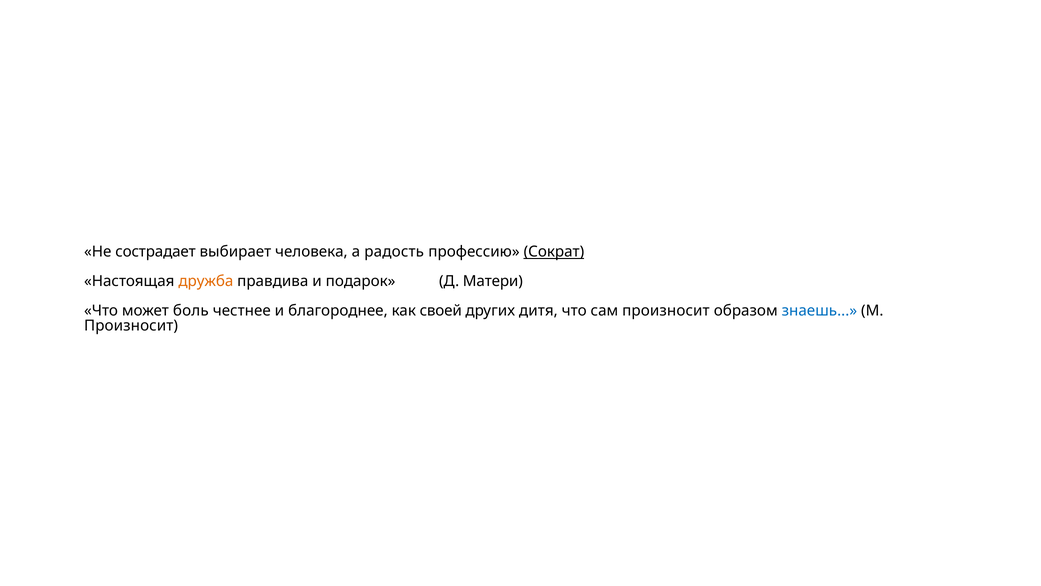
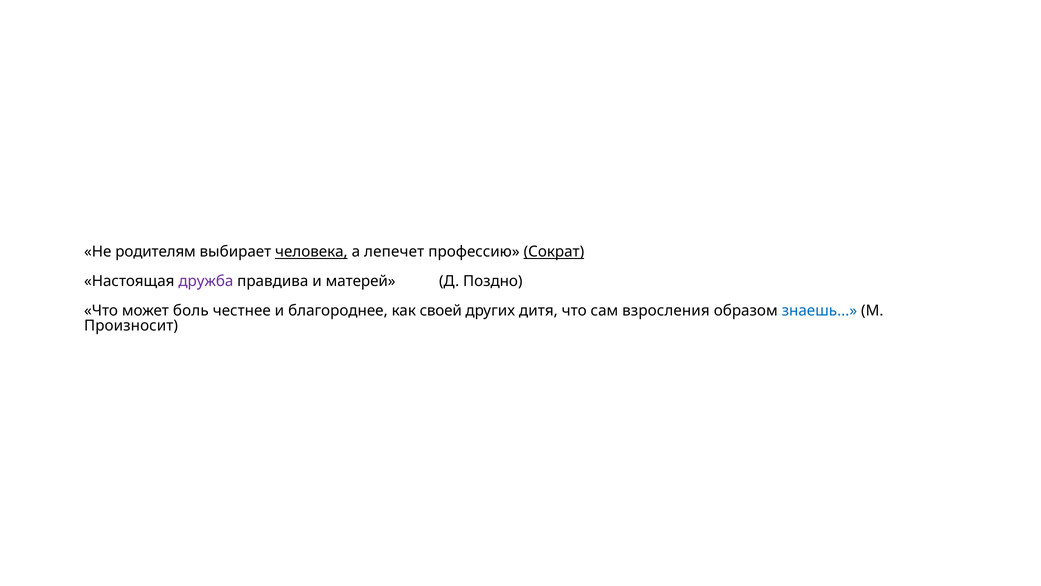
сострадает: сострадает -> родителям (156, 252)
человека underline: none -> present (311, 252)
радость: радость -> лепечет (394, 252)
дружба colour: orange -> purple (206, 281)
подарок: подарок -> матерей (361, 281)
Матери: Матери -> Поздно (493, 281)
сам произносит: произносит -> взросления (666, 311)
